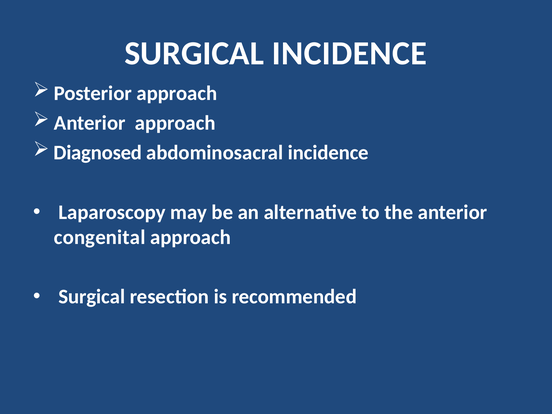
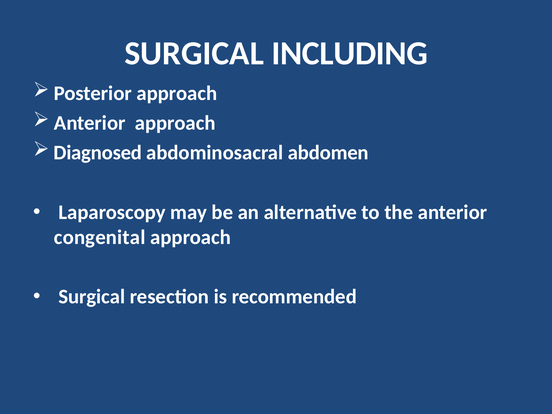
SURGICAL INCIDENCE: INCIDENCE -> INCLUDING (350, 53)
abdominosacral incidence: incidence -> abdomen (328, 153)
